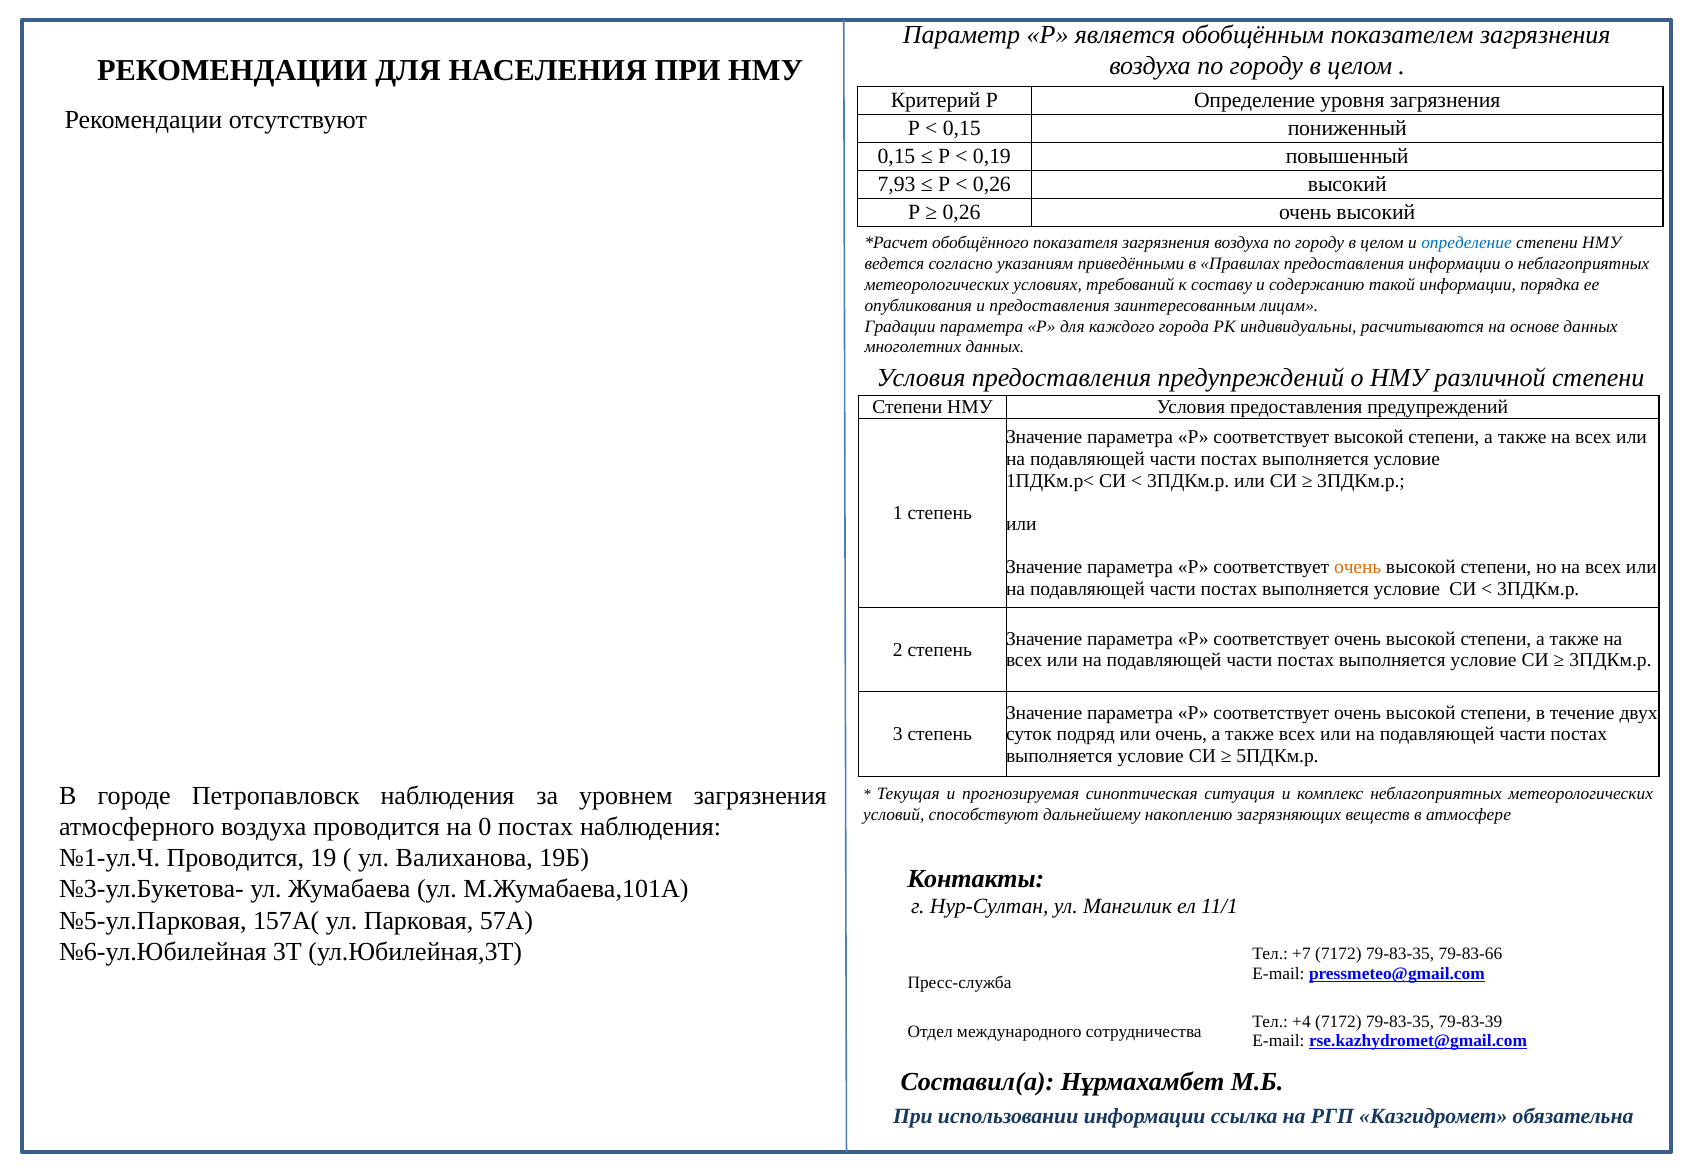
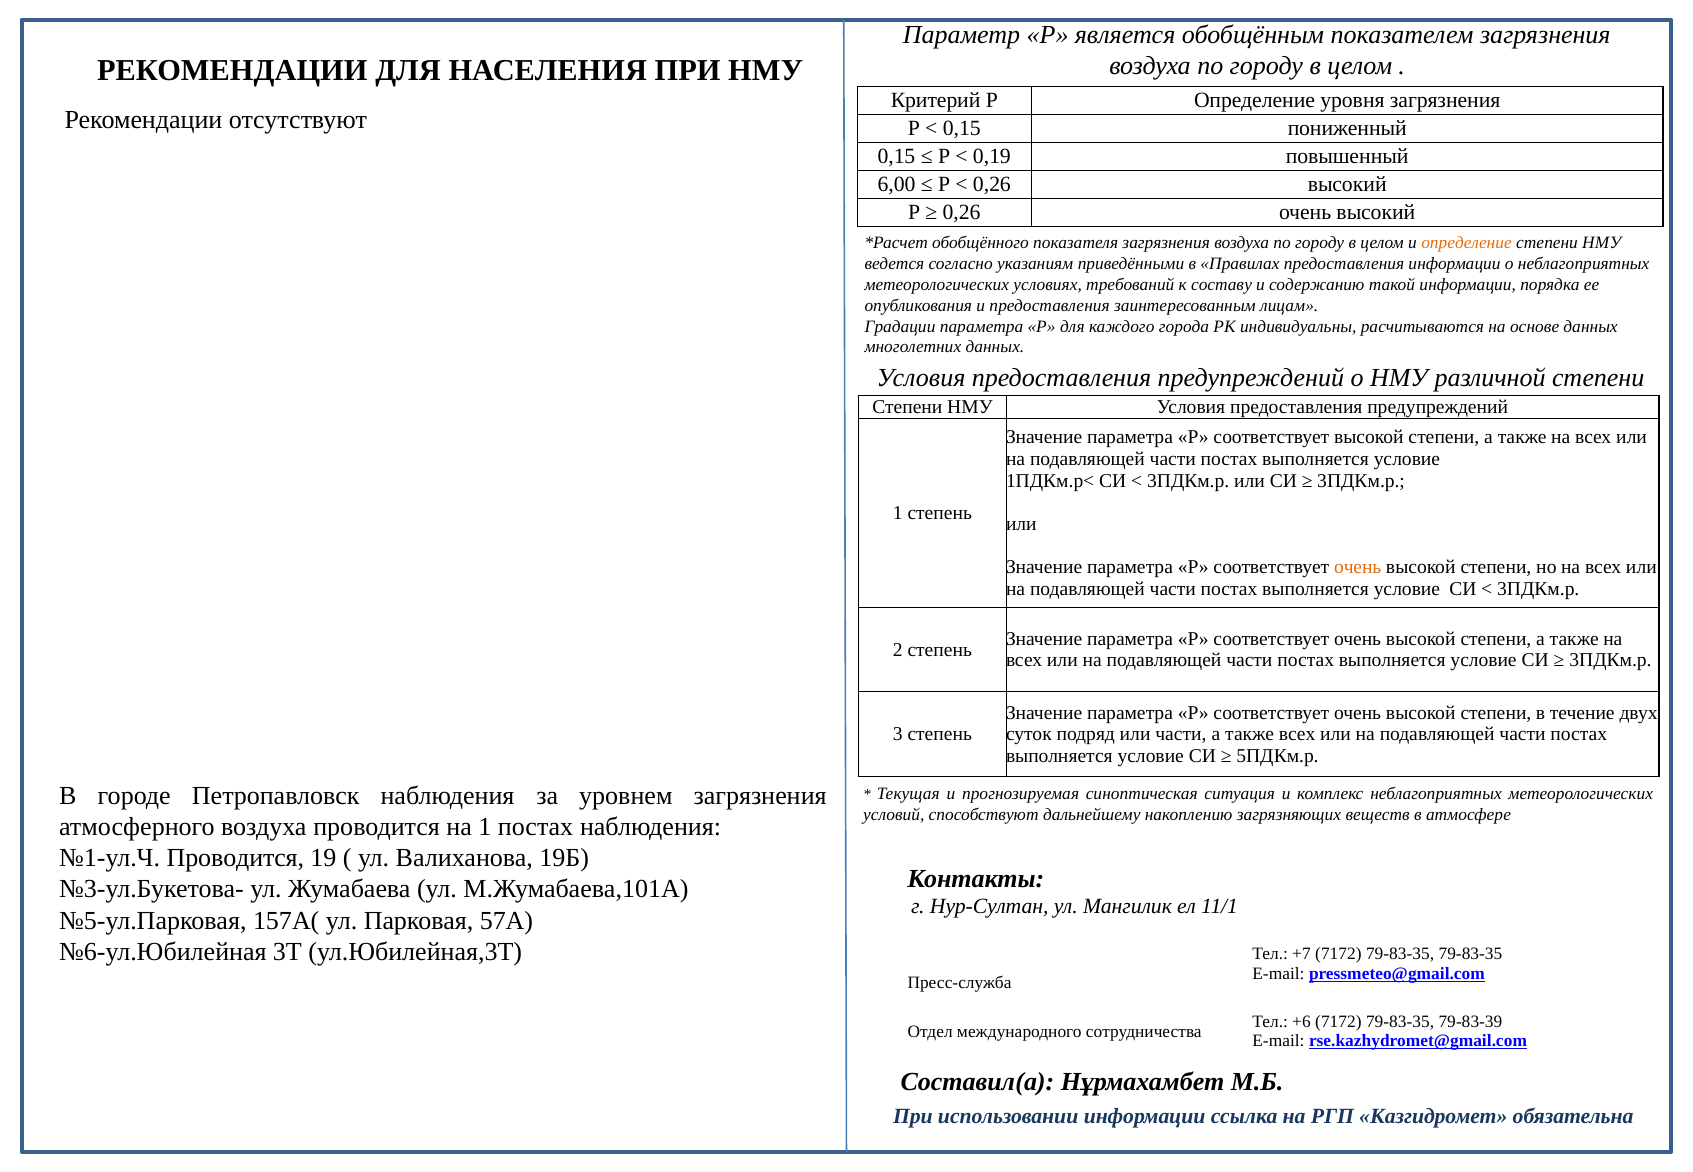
7,93: 7,93 -> 6,00 (897, 184)
определение colour: blue -> orange (1467, 243)
или очень: очень -> части (1181, 734)
на 0: 0 -> 1 (485, 827)
79-83-35 79-83-66: 79-83-66 -> 79-83-35 (1470, 954)
+4: +4 -> +6 (1301, 1022)
